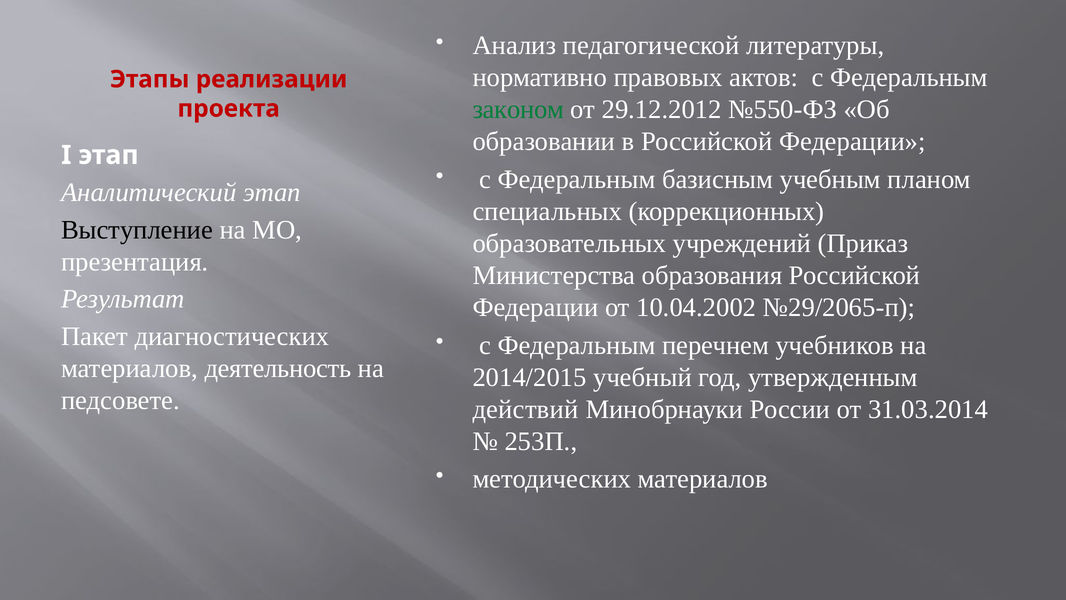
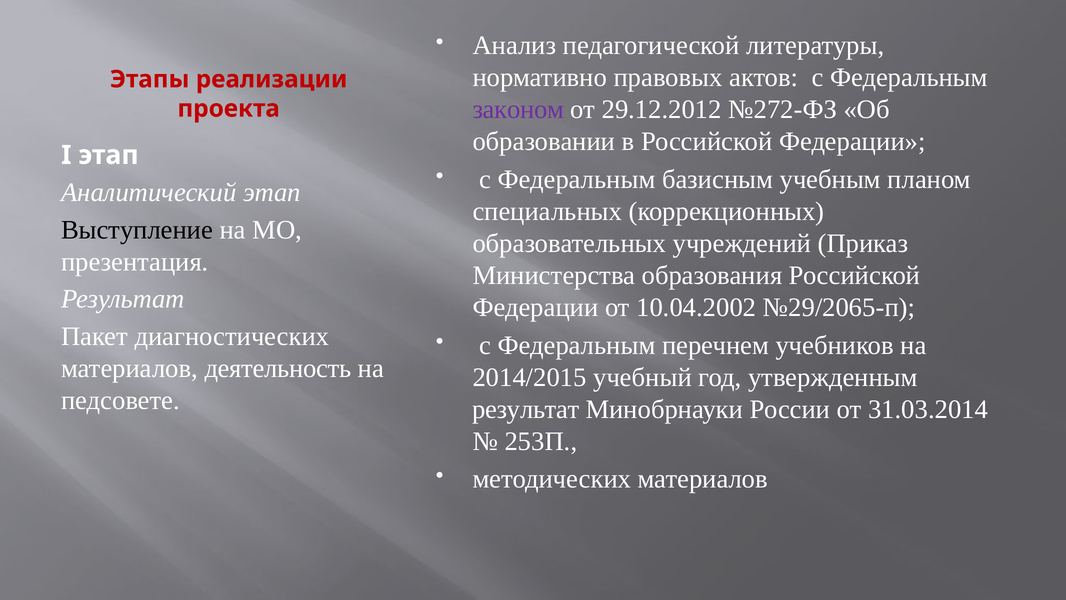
законом colour: green -> purple (518, 110)
№550-ФЗ: №550-ФЗ -> №272-ФЗ (783, 110)
действий: действий -> результат (526, 409)
